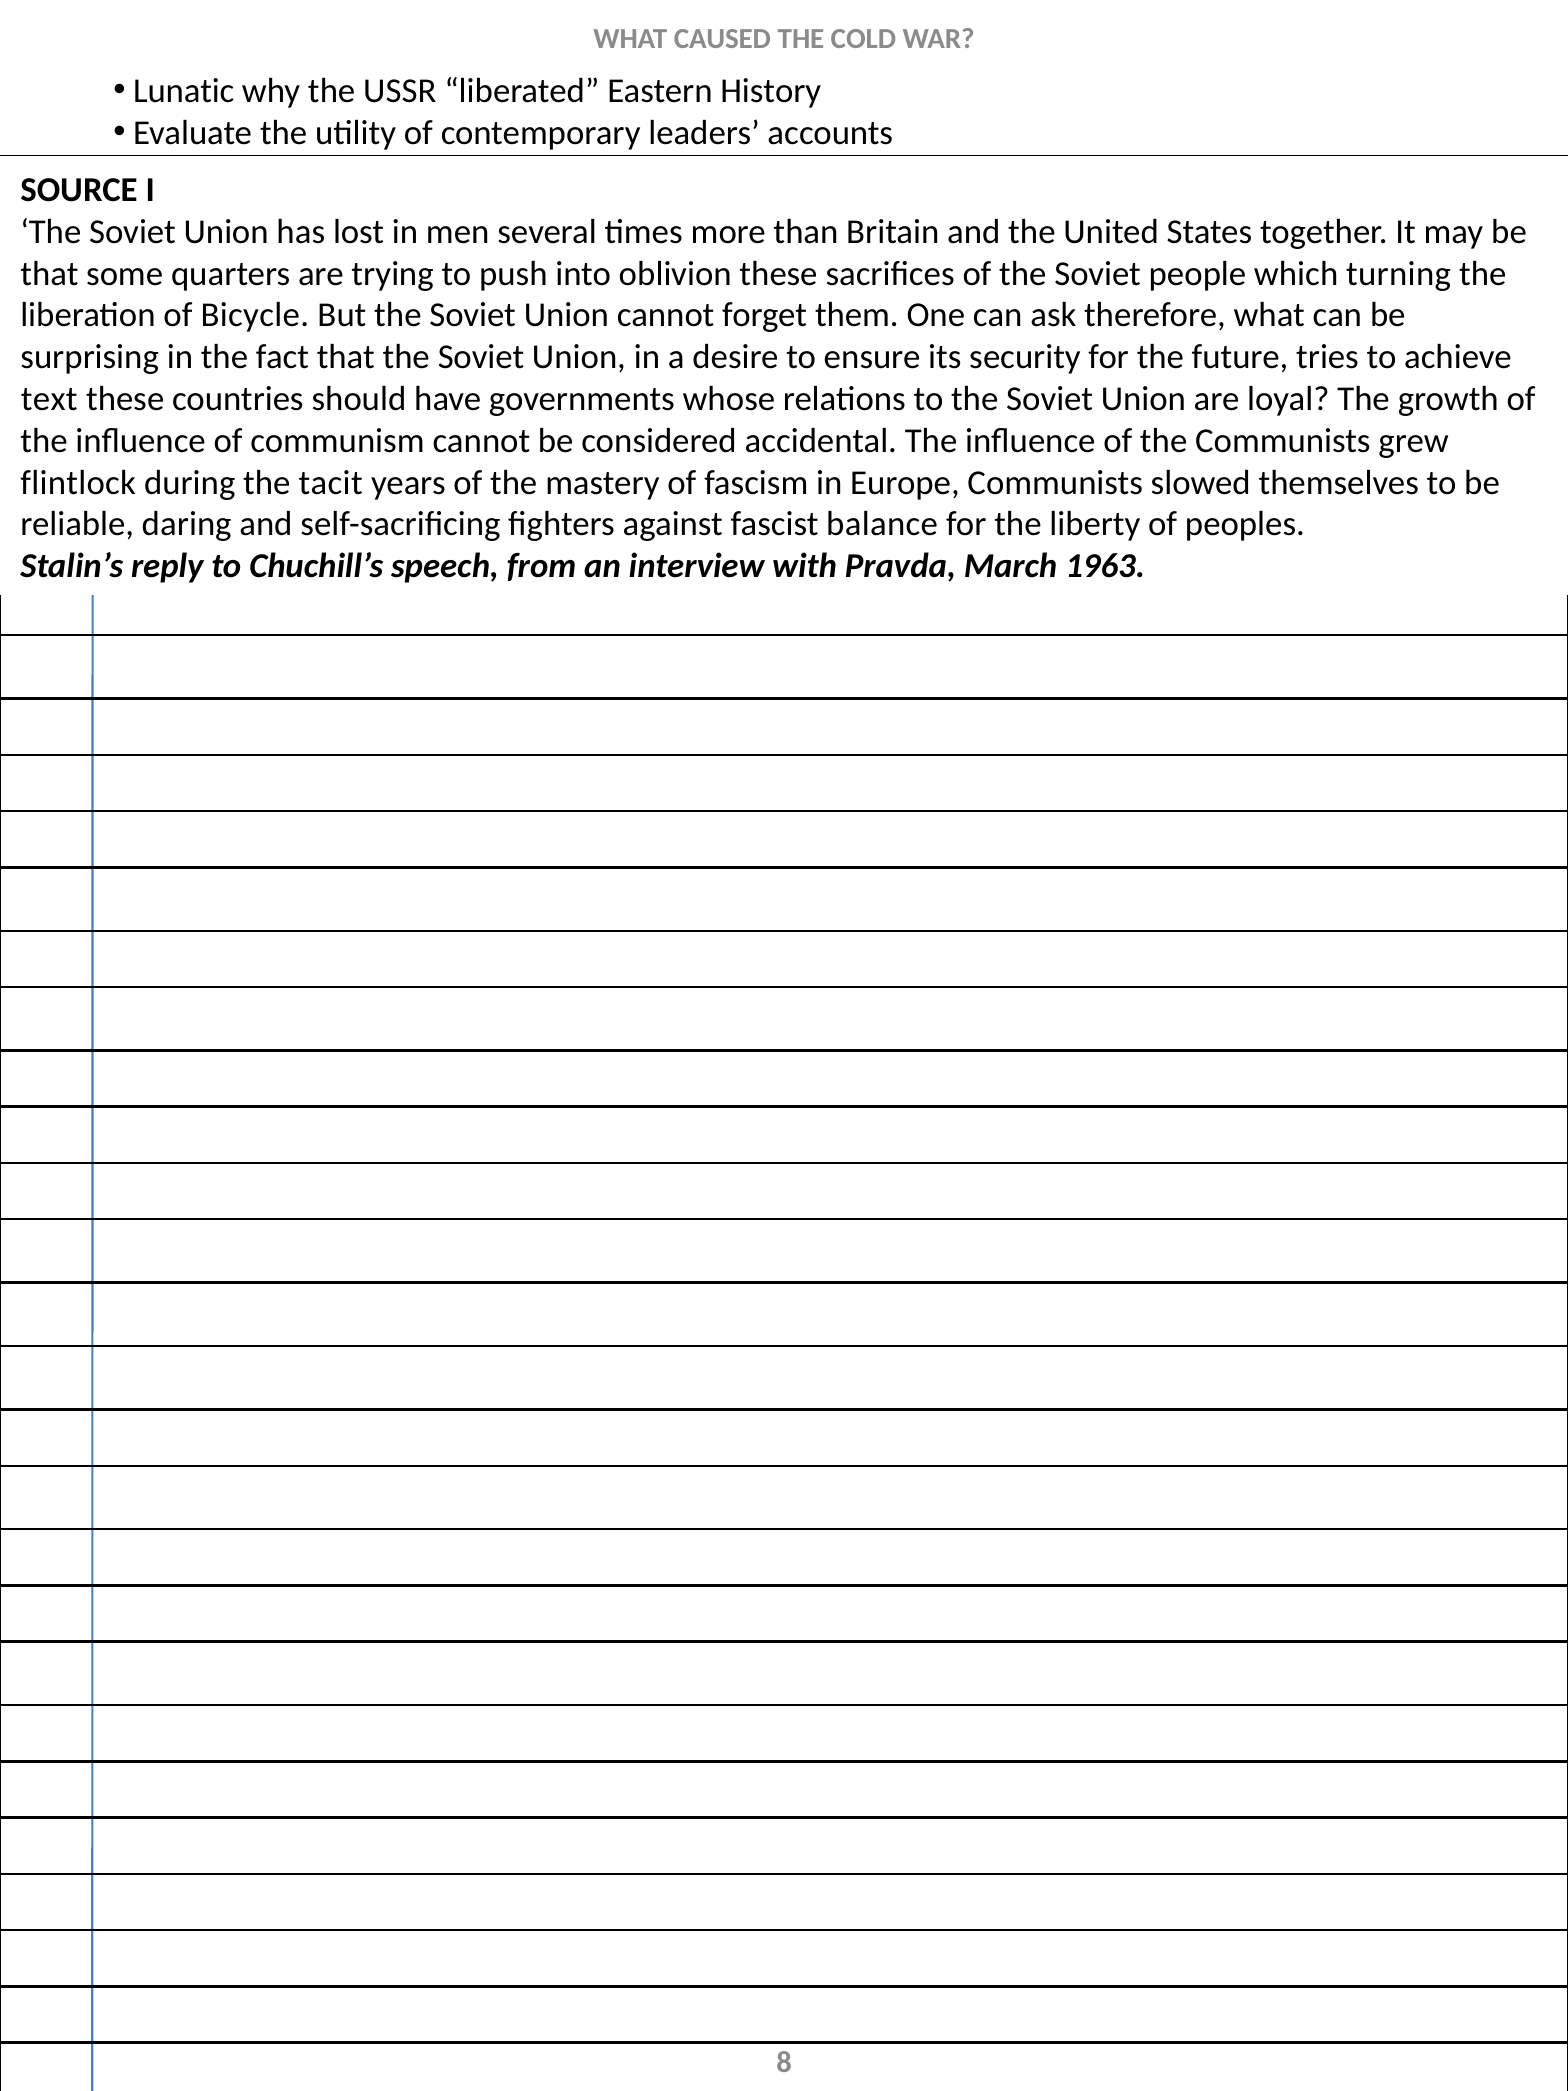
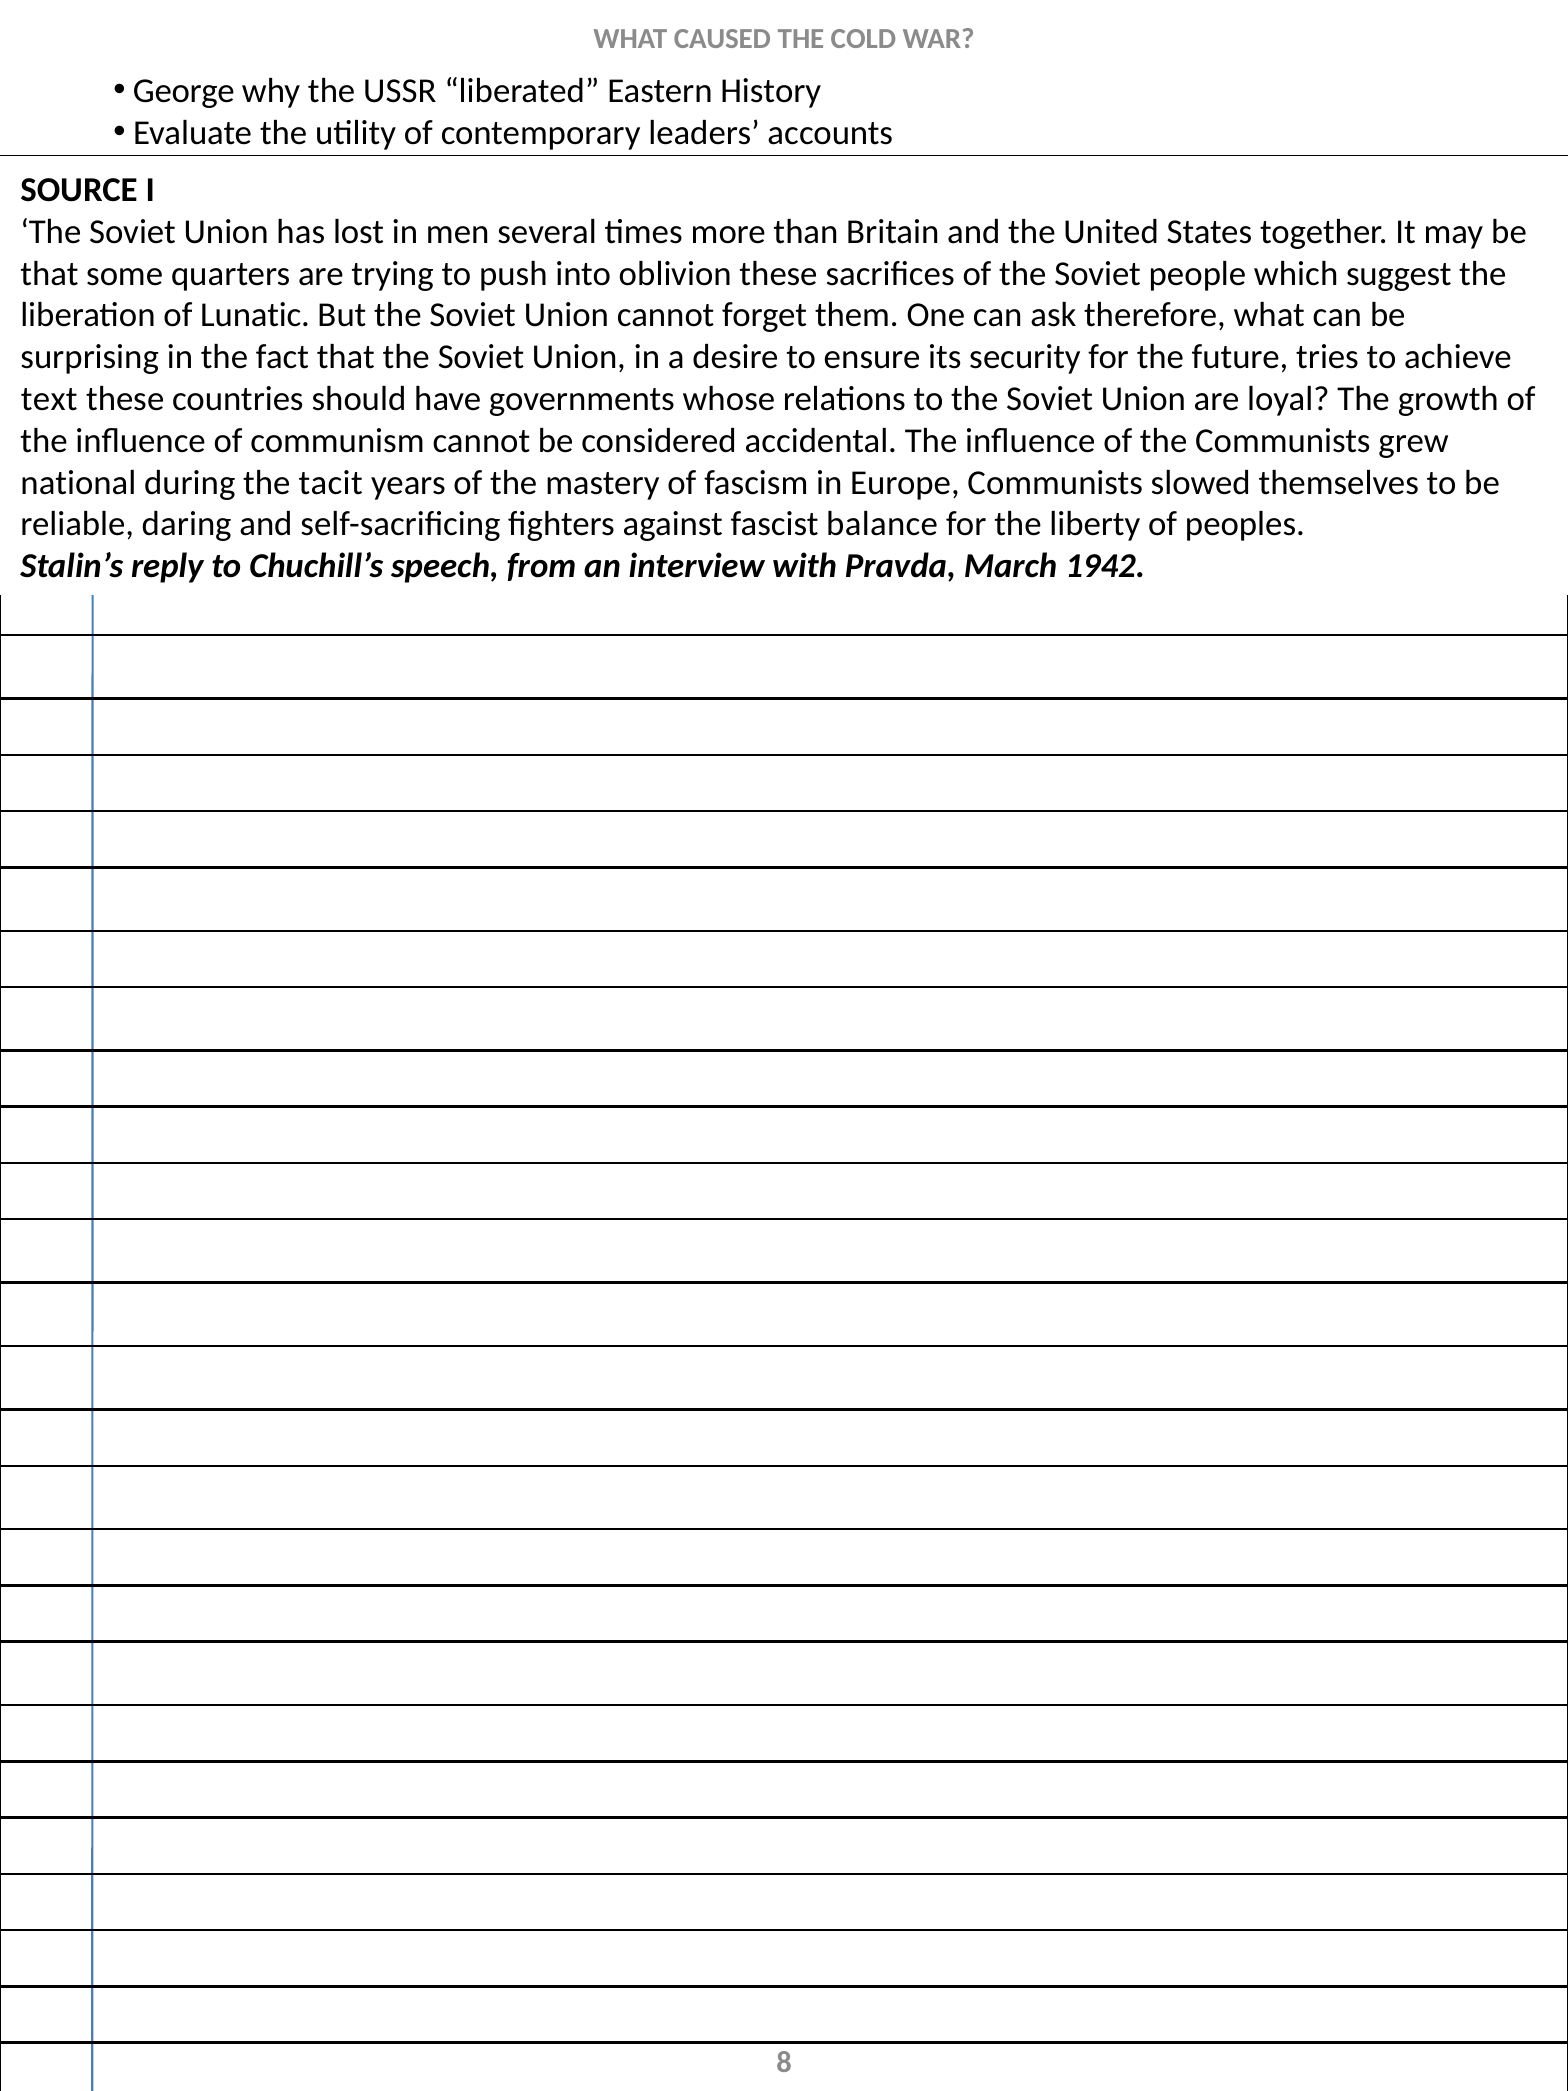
Lunatic: Lunatic -> George (184, 91)
turning: turning -> suggest (1399, 273)
Bicycle: Bicycle -> Lunatic (255, 315)
flintlock: flintlock -> national (78, 483)
1963: 1963 -> 1942 (1105, 566)
